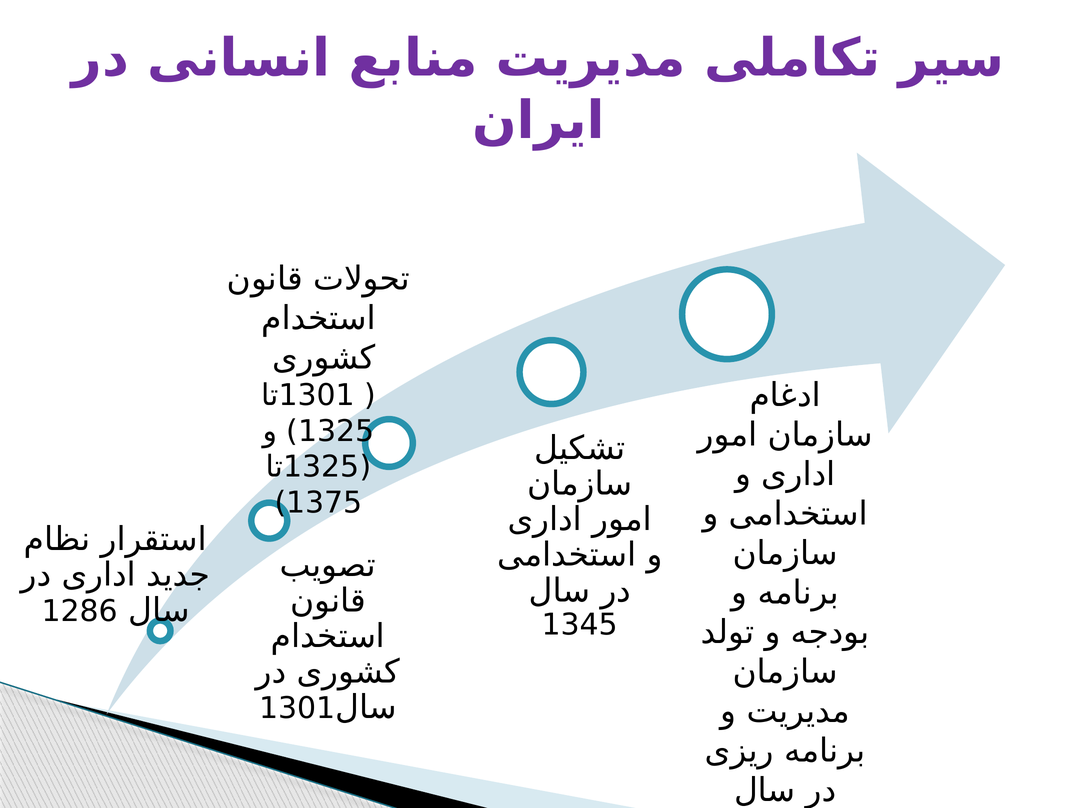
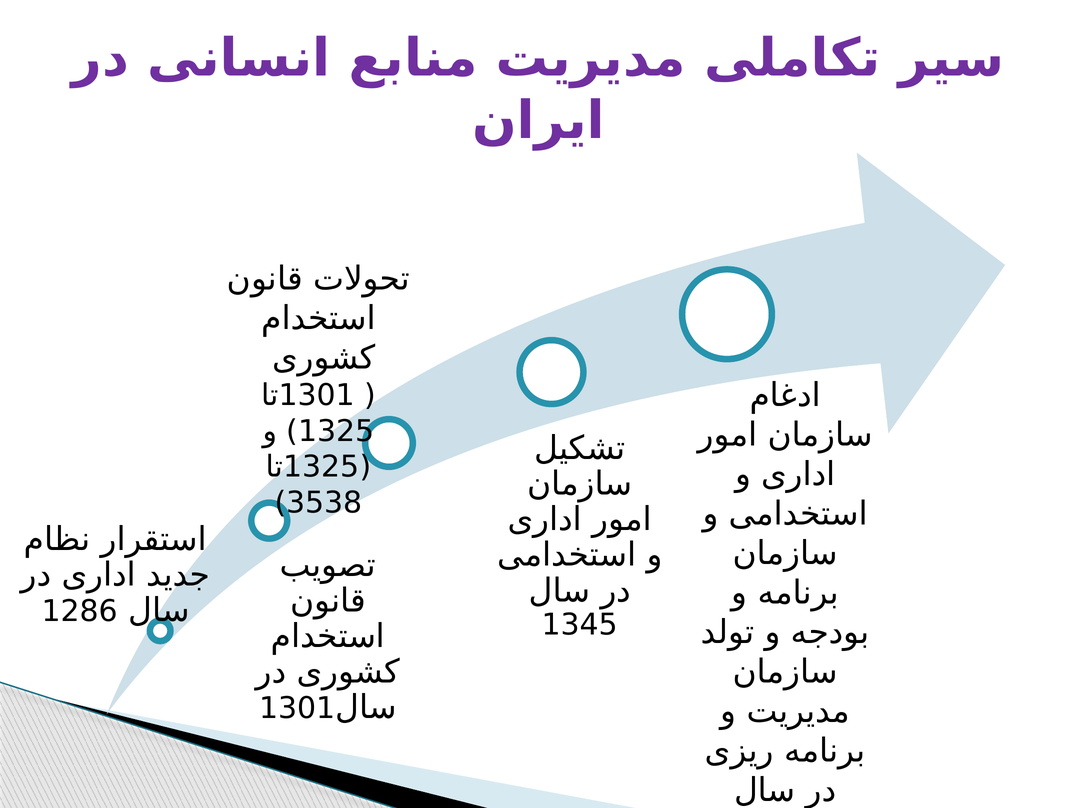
1375: 1375 -> 3538 (324, 503)
